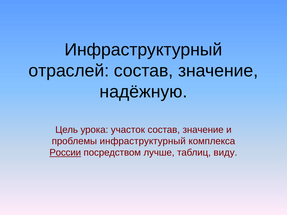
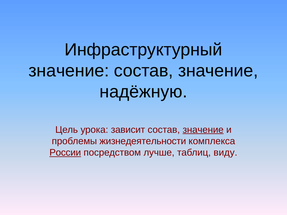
отраслей: отраслей -> значение (69, 71)
участок: участок -> зависит (128, 130)
значение underline: none -> present (203, 130)
проблемы инфраструктурный: инфраструктурный -> жизнедеятельности (143, 141)
